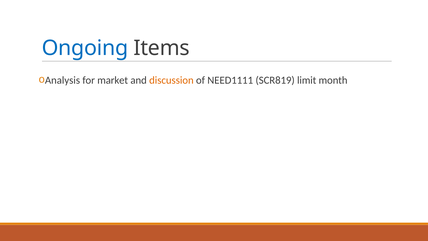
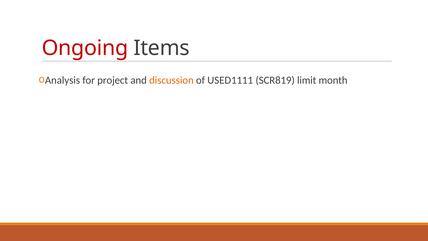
Ongoing colour: blue -> red (85, 48)
market: market -> project (113, 80)
NEED1111: NEED1111 -> USED1111 (230, 80)
